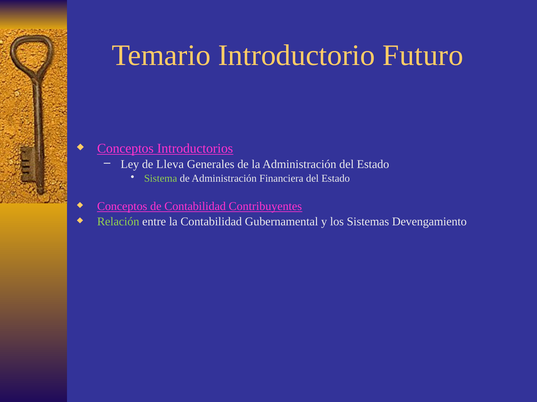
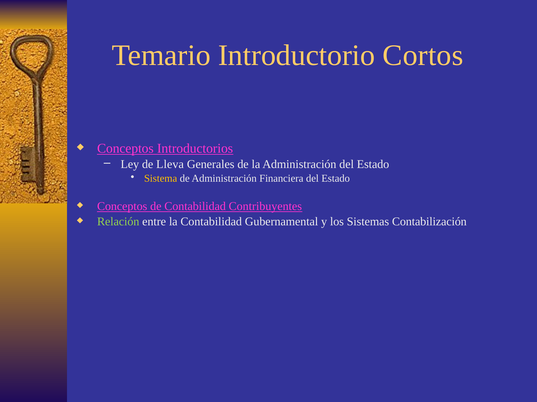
Futuro: Futuro -> Cortos (423, 55)
Sistema colour: light green -> yellow (161, 179)
Devengamiento: Devengamiento -> Contabilización (429, 222)
